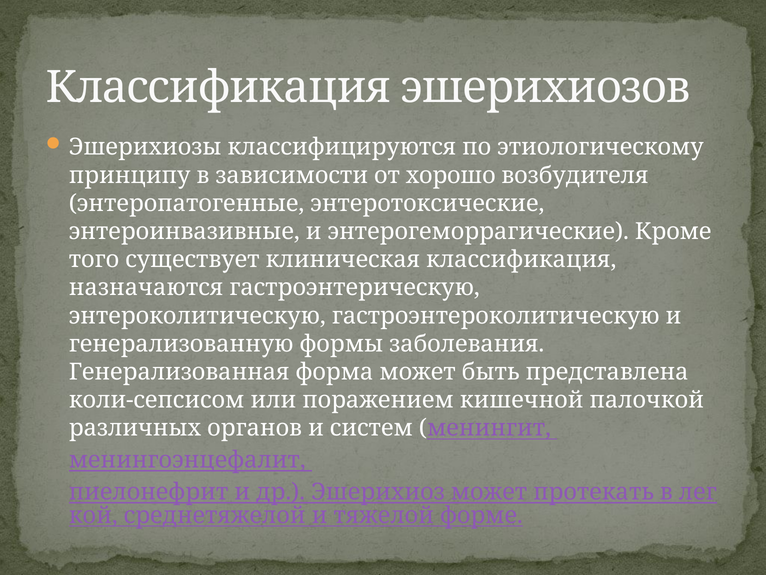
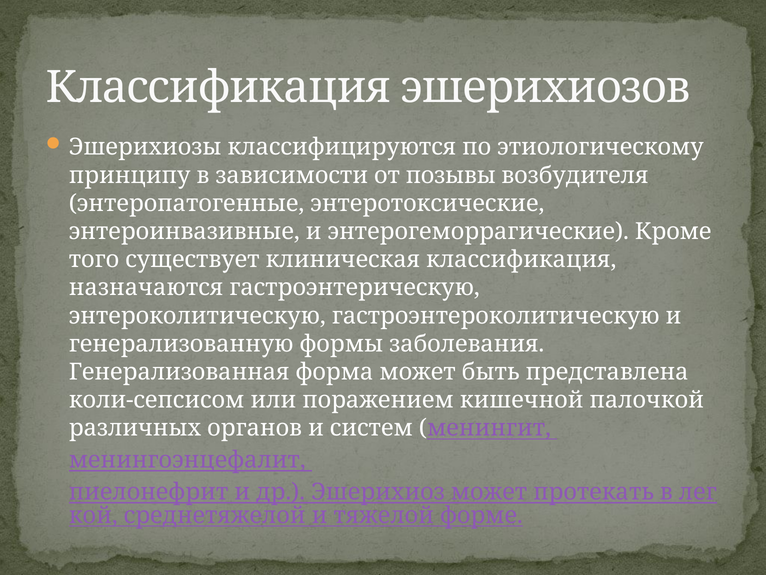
хорошо: хорошо -> позывы (451, 175)
